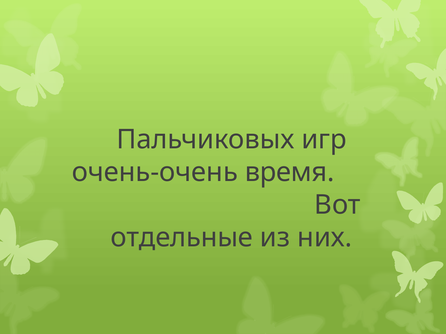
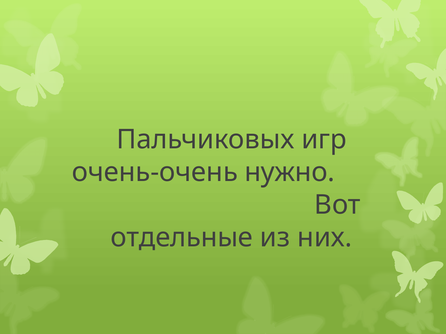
время: время -> нужно (290, 172)
